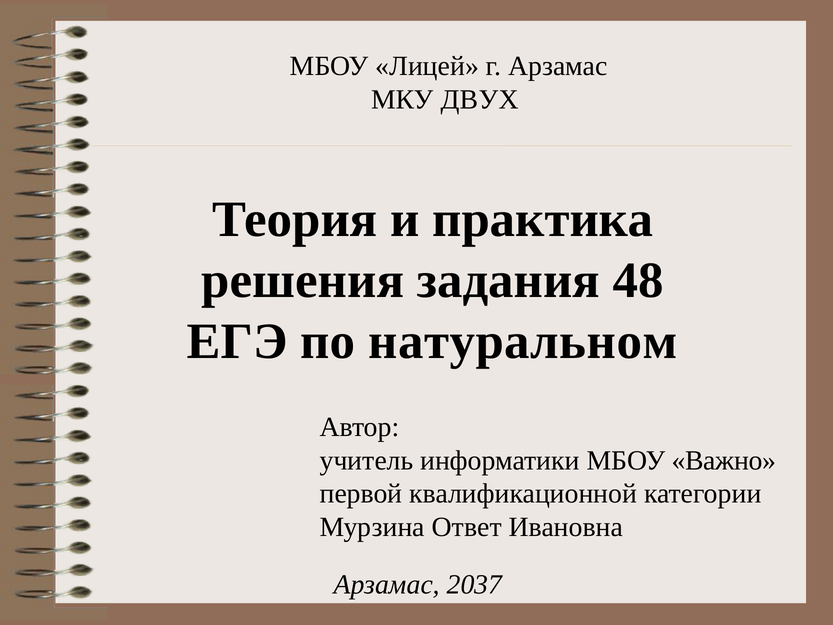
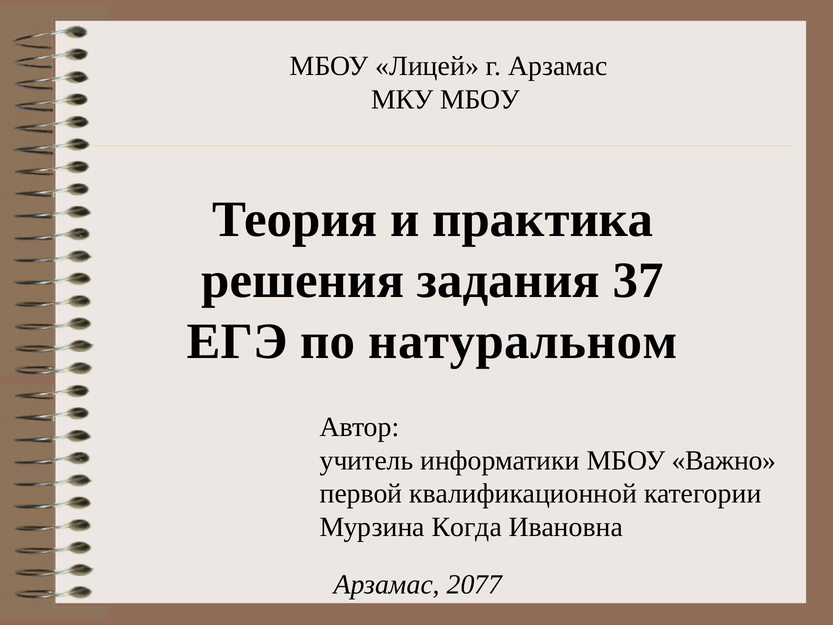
МКУ ДВУХ: ДВУХ -> МБОУ (480, 99)
48: 48 -> 37 (638, 280)
Ответ: Ответ -> Когда (467, 527)
2037: 2037 -> 2077 (474, 584)
